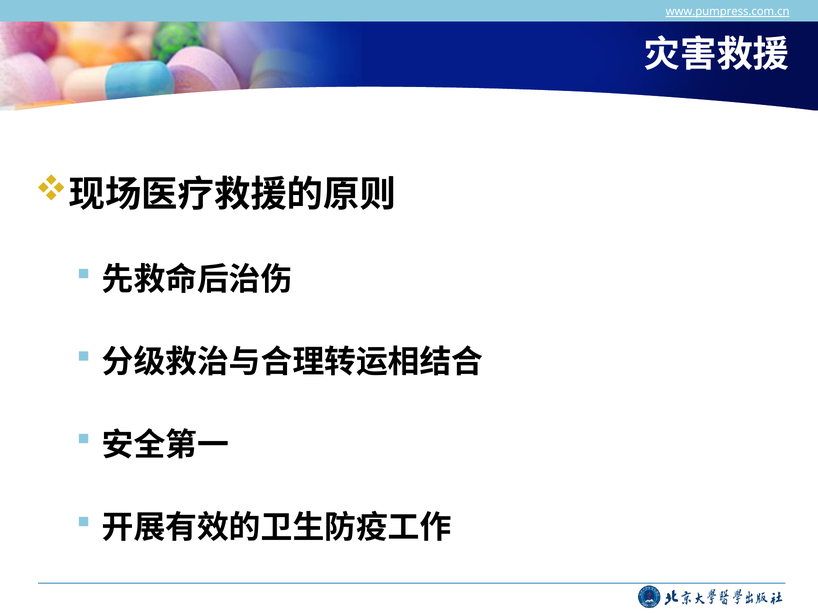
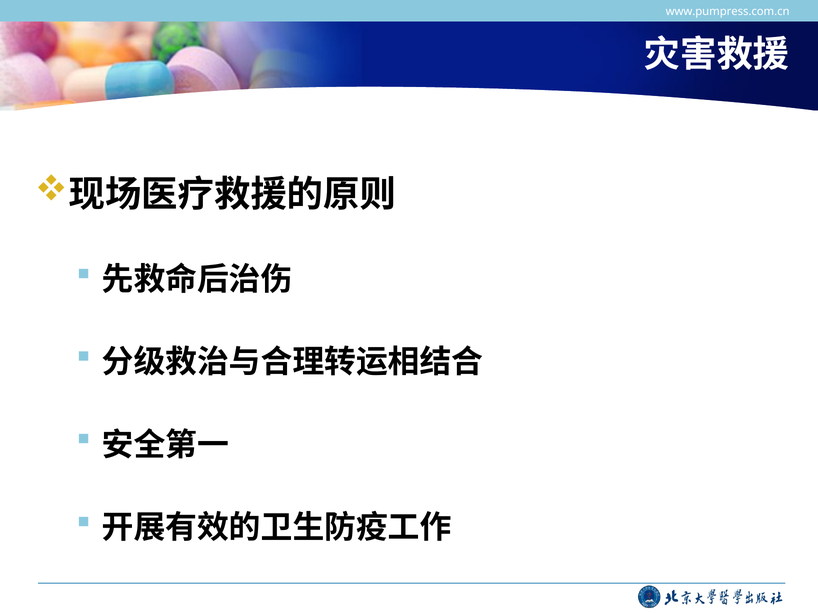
www.pumpress.com.cn underline: present -> none (728, 12)
